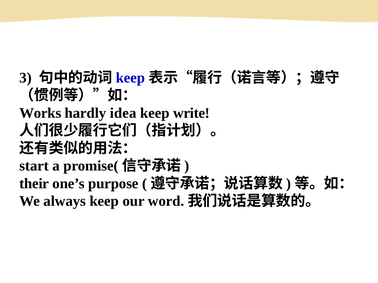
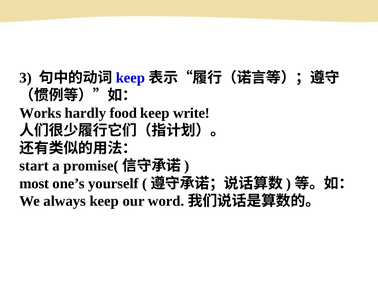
idea: idea -> food (123, 113)
their: their -> most (34, 184)
purpose: purpose -> yourself (113, 184)
